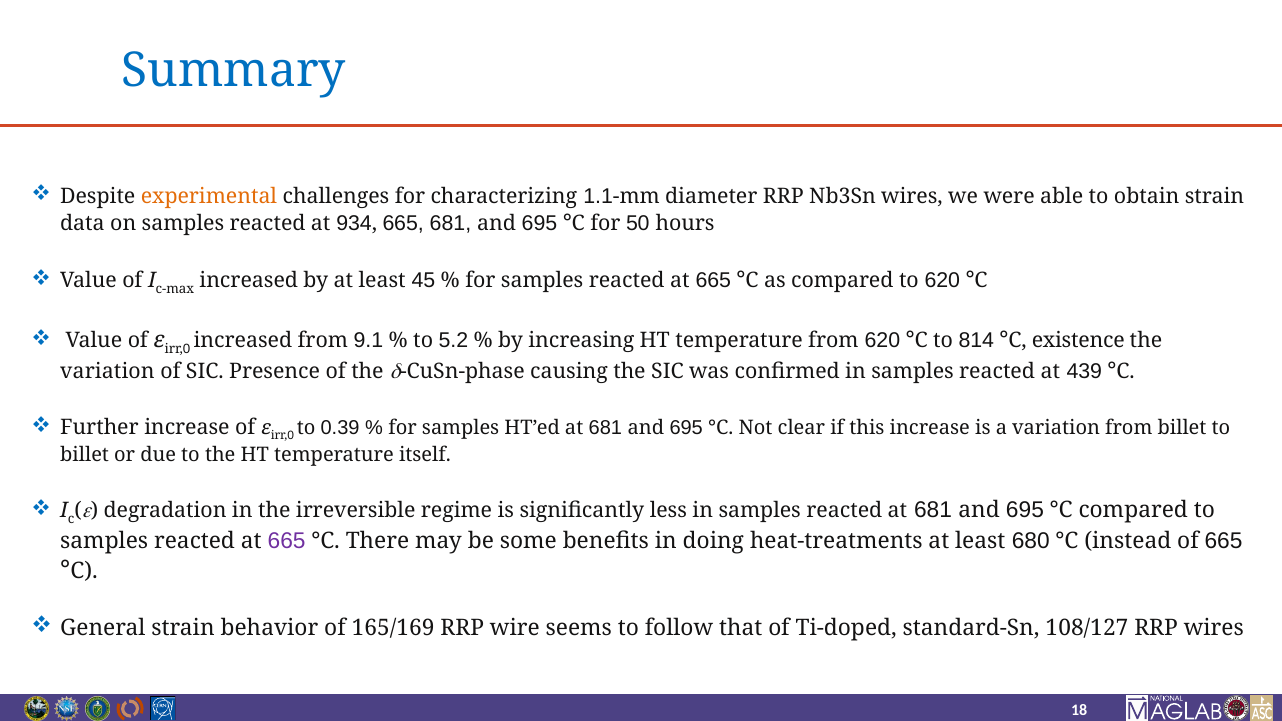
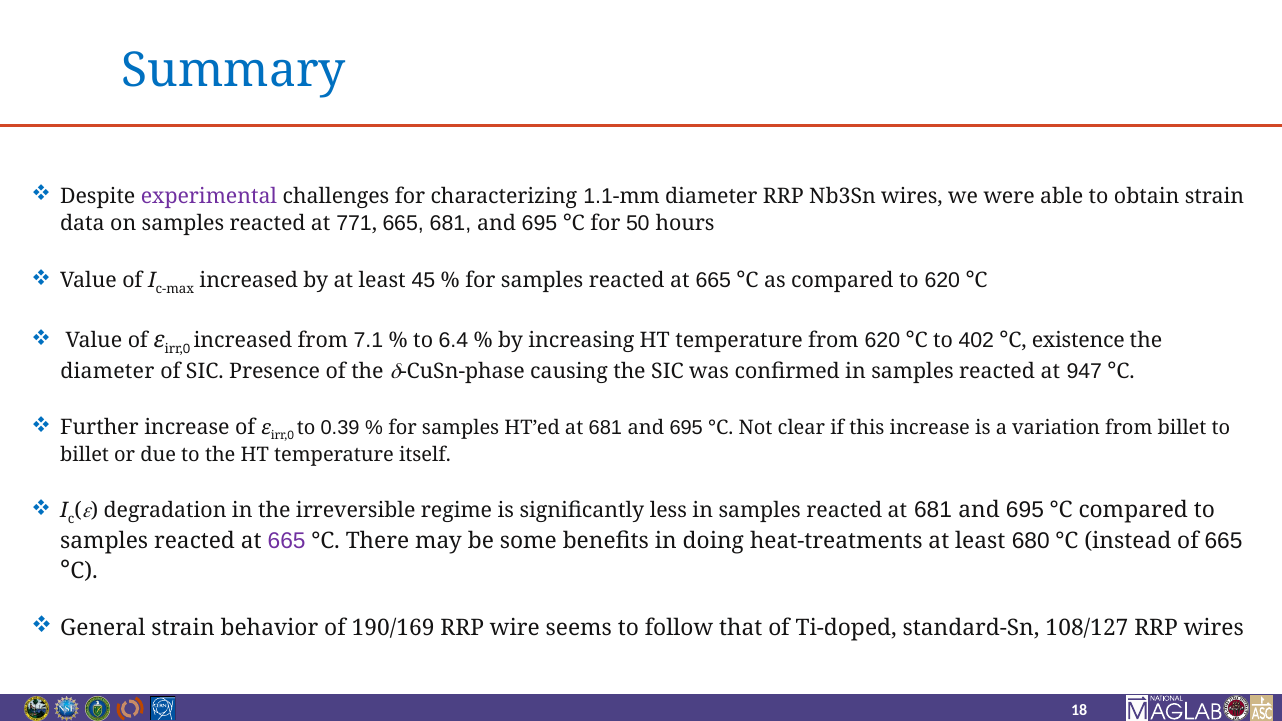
experimental colour: orange -> purple (209, 197)
934: 934 -> 771 (354, 224)
9.1: 9.1 -> 7.1 (368, 341)
5.2: 5.2 -> 6.4 (453, 341)
814: 814 -> 402 (976, 341)
variation: variation -> diameter (107, 372)
439: 439 -> 947 (1084, 372)
165/169: 165/169 -> 190/169 (393, 629)
